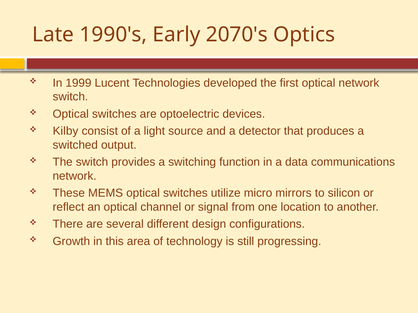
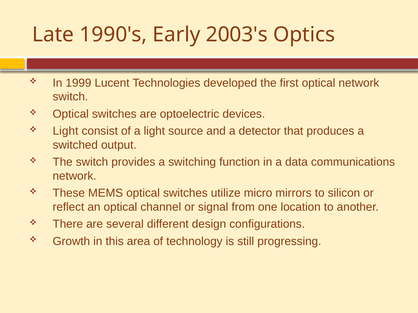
2070's: 2070's -> 2003's (237, 35)
Kilby: Kilby -> Light (65, 131)
